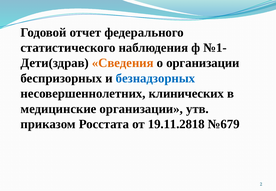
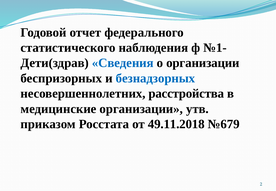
Сведения colour: orange -> blue (123, 63)
клинических: клинических -> расстройства (186, 94)
19.11.2818: 19.11.2818 -> 49.11.2018 (176, 124)
